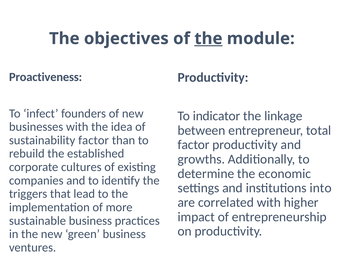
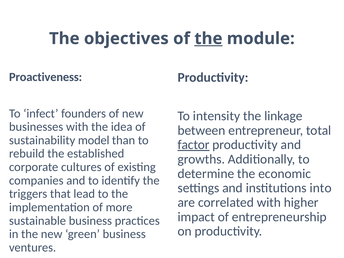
indicator: indicator -> intensity (217, 116)
sustainability factor: factor -> model (94, 140)
factor underline: none -> present (194, 145)
